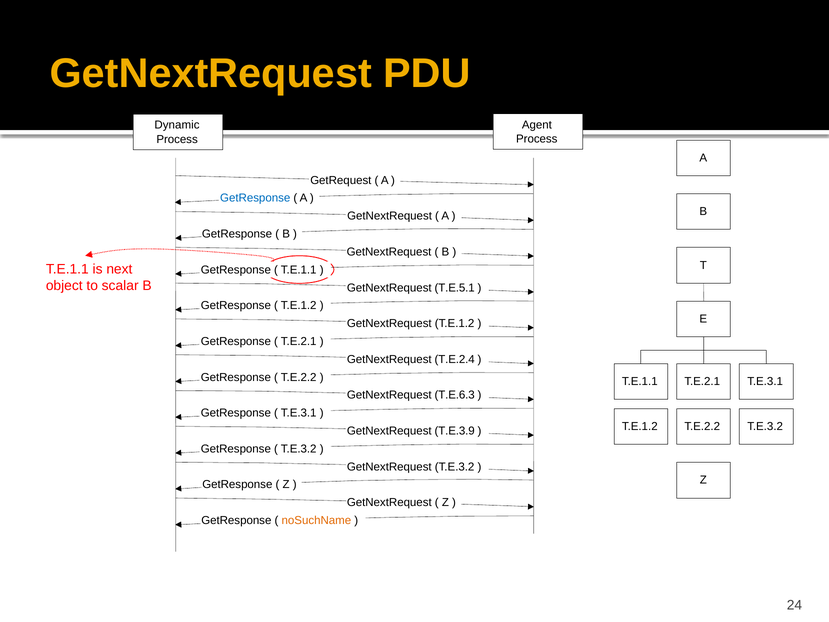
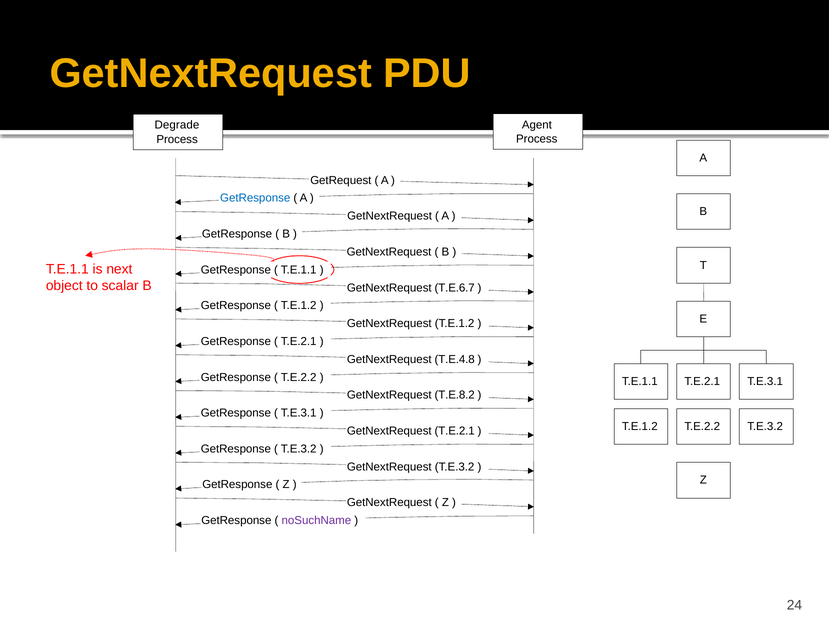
Dynamic: Dynamic -> Degrade (177, 125)
T.E.5.1: T.E.5.1 -> T.E.6.7 (455, 288)
T.E.2.4: T.E.2.4 -> T.E.4.8 (455, 359)
T.E.6.3: T.E.6.3 -> T.E.8.2 (455, 395)
GetNextRequest T.E.3.9: T.E.3.9 -> T.E.2.1 (455, 431)
noSuchName colour: orange -> purple (316, 520)
